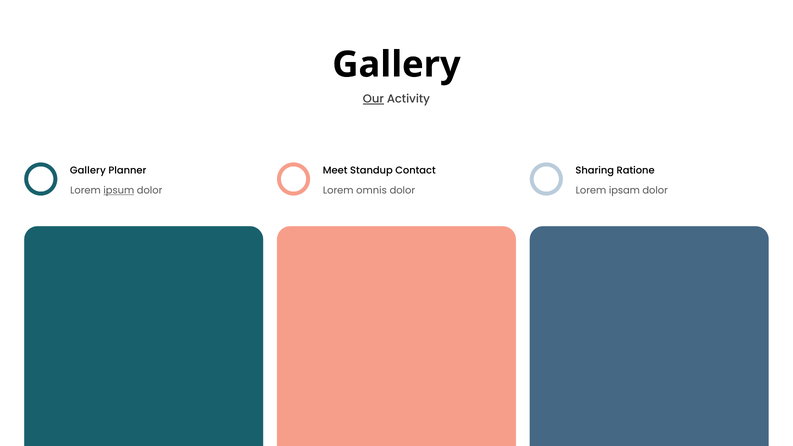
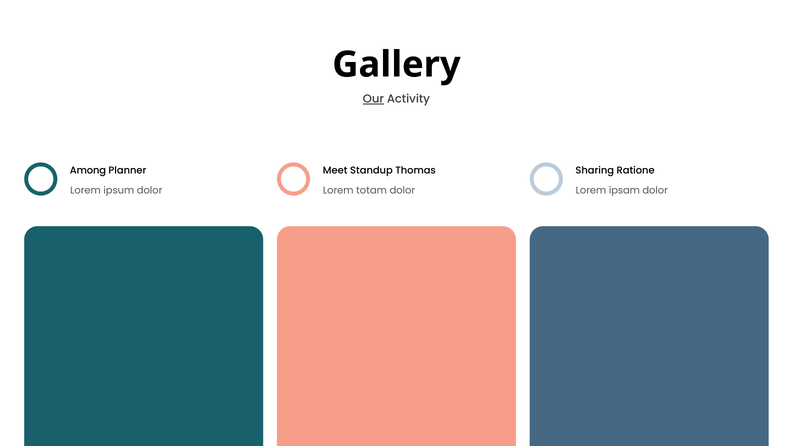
Gallery: Gallery -> Among (88, 171)
Contact: Contact -> Thomas (416, 171)
ipsum underline: present -> none (119, 191)
omnis: omnis -> totam (372, 191)
